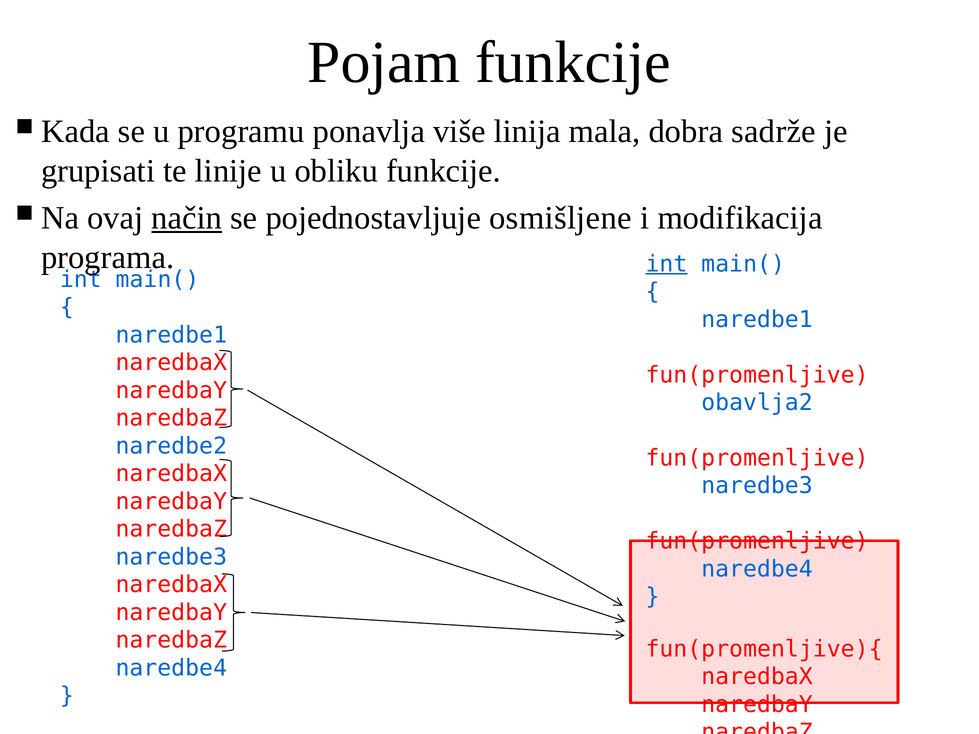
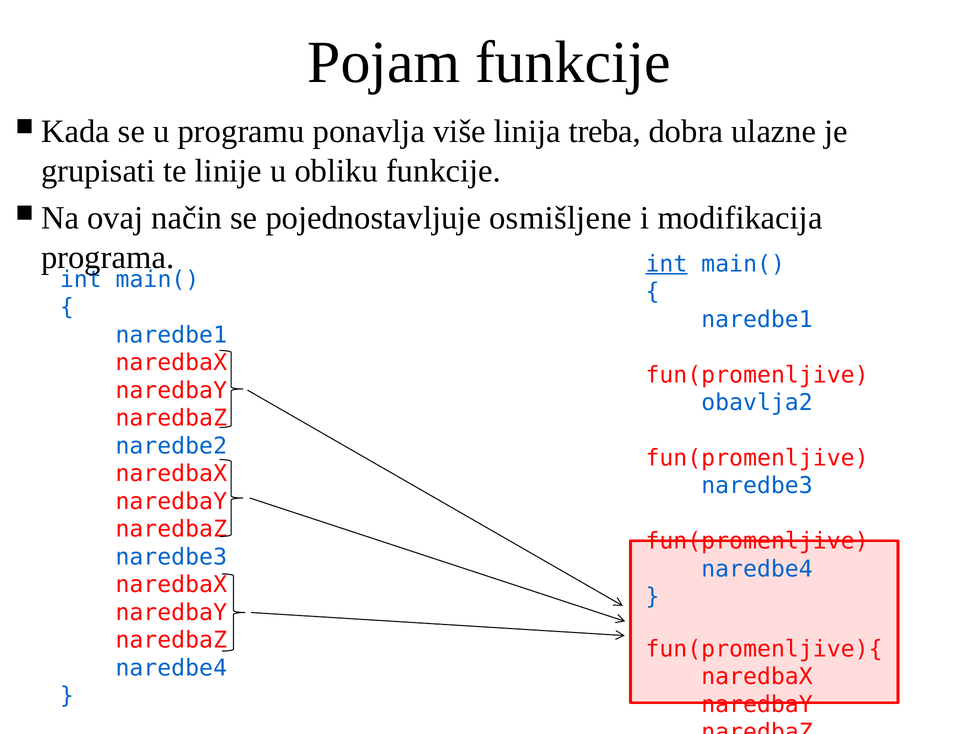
mala: mala -> treba (605, 132)
sadrže: sadrže -> ulazne (774, 132)
način underline: present -> none (187, 218)
